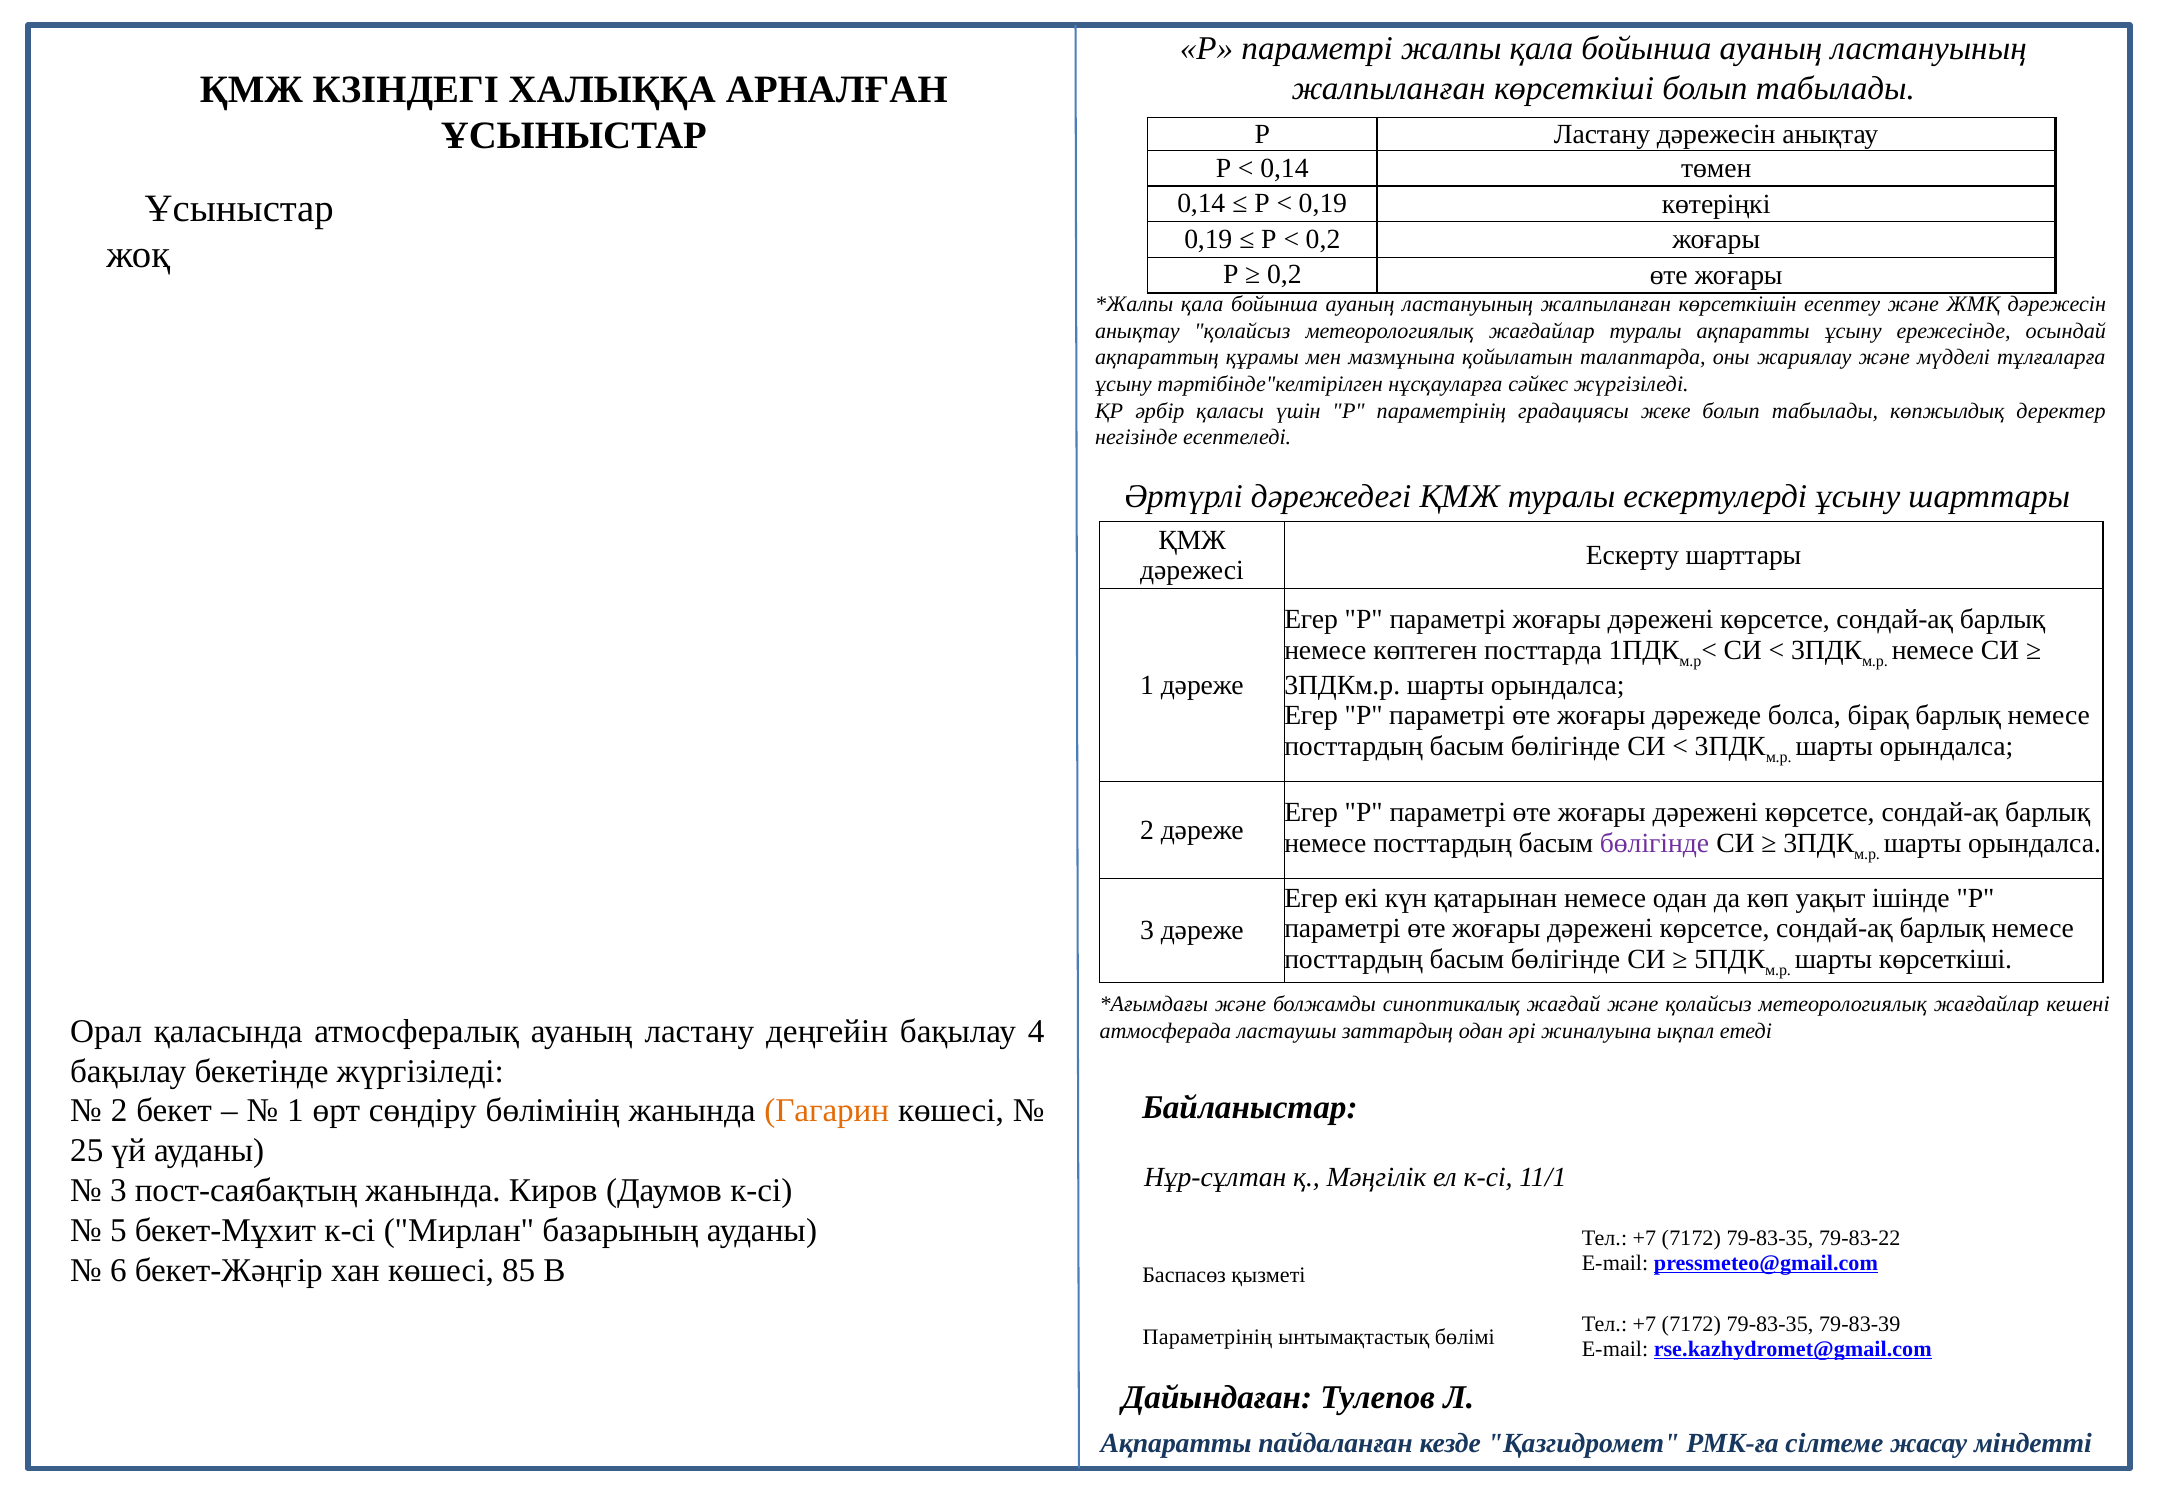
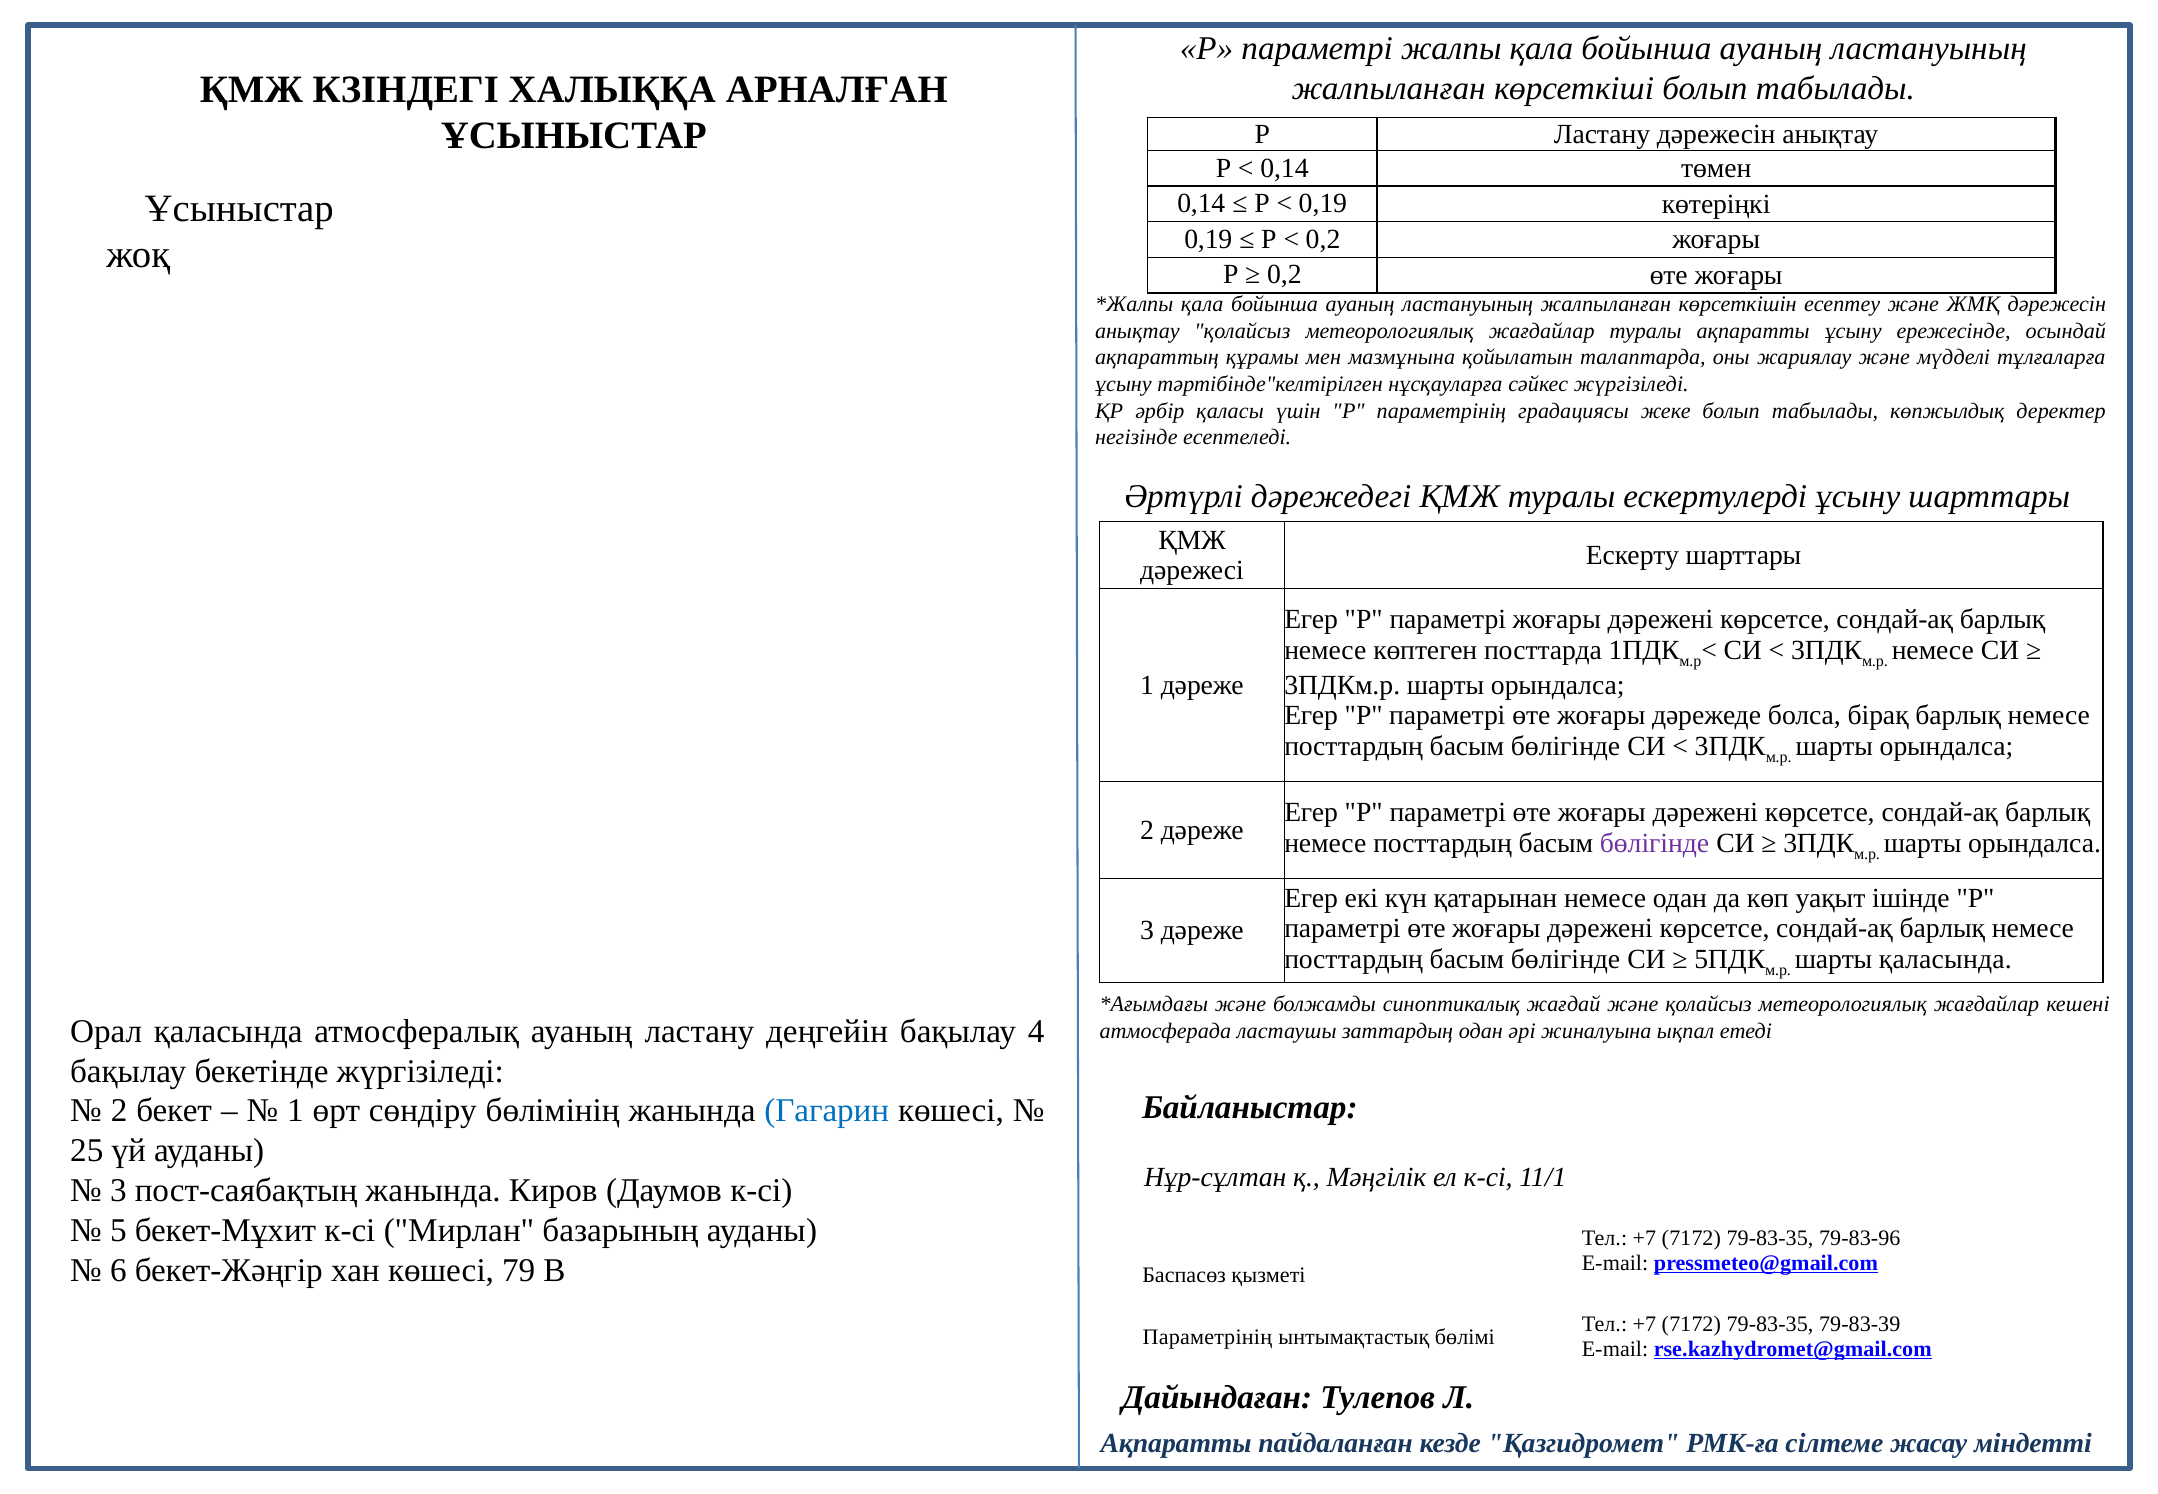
шарты көрсеткіші: көрсеткіші -> қаласында (1945, 959)
Гагарин colour: orange -> blue (827, 1111)
79-83-22: 79-83-22 -> 79-83-96 (1860, 1238)
85: 85 -> 79 (519, 1270)
